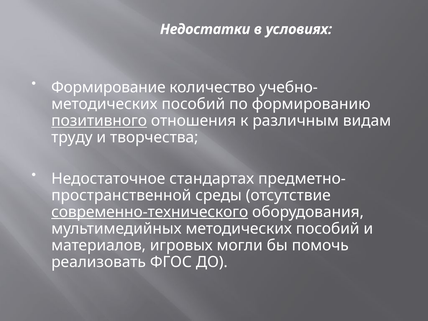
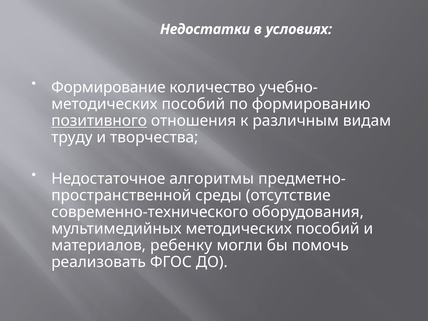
стандартах: стандартах -> алгоритмы (212, 179)
современно-технического underline: present -> none (150, 212)
игровых: игровых -> ребенку (181, 245)
